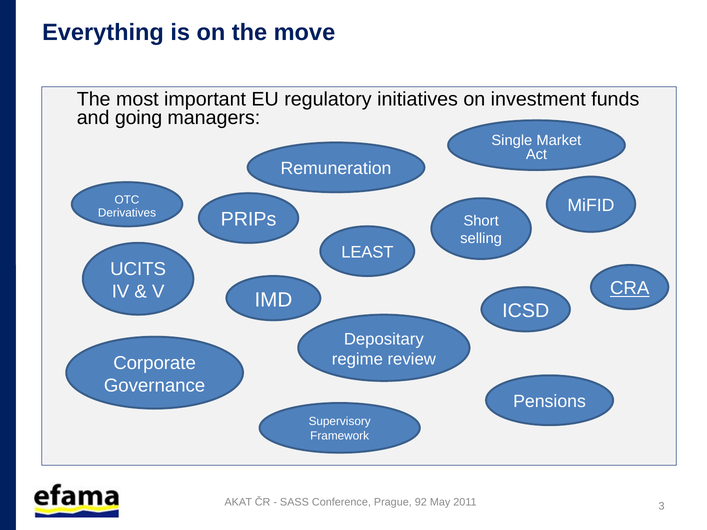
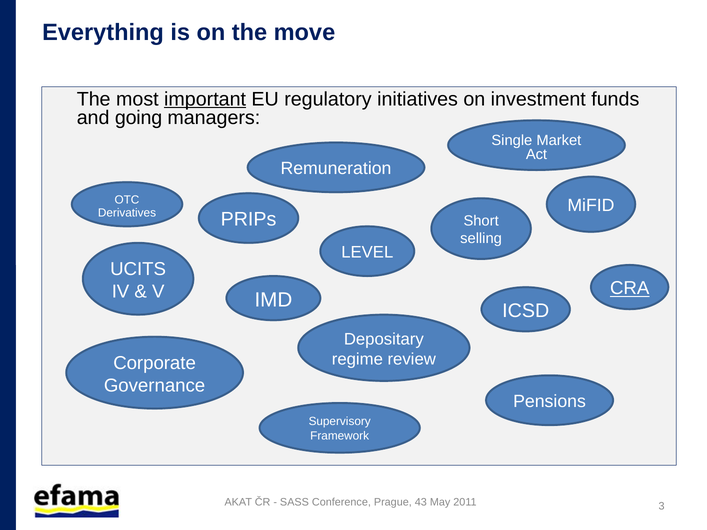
important underline: none -> present (205, 99)
LEAST: LEAST -> LEVEL (367, 252)
92: 92 -> 43 (421, 503)
